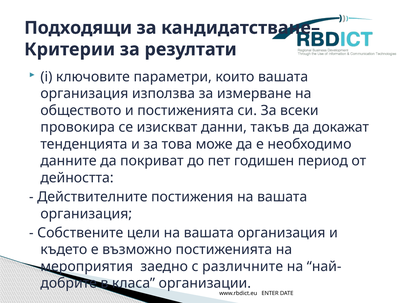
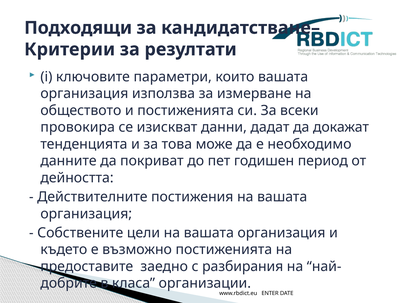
такъв: такъв -> дадат (270, 127)
мероприятия: мероприятия -> предоставите (87, 266)
различните: различните -> разбирания (243, 266)
